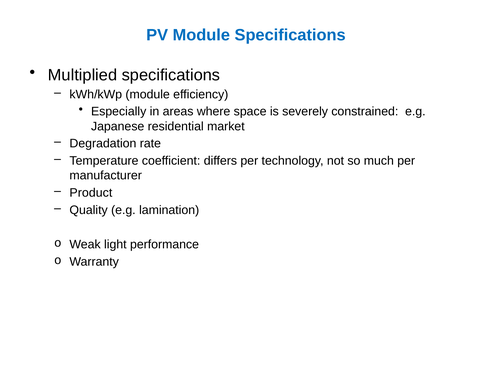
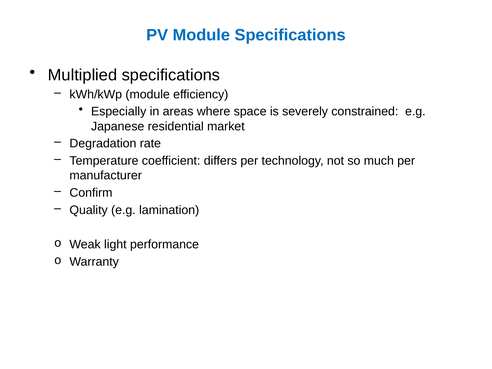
Product: Product -> Confirm (91, 193)
